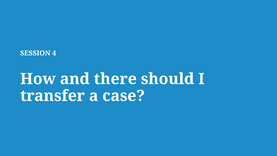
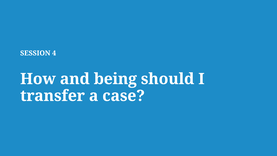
there: there -> being (115, 79)
